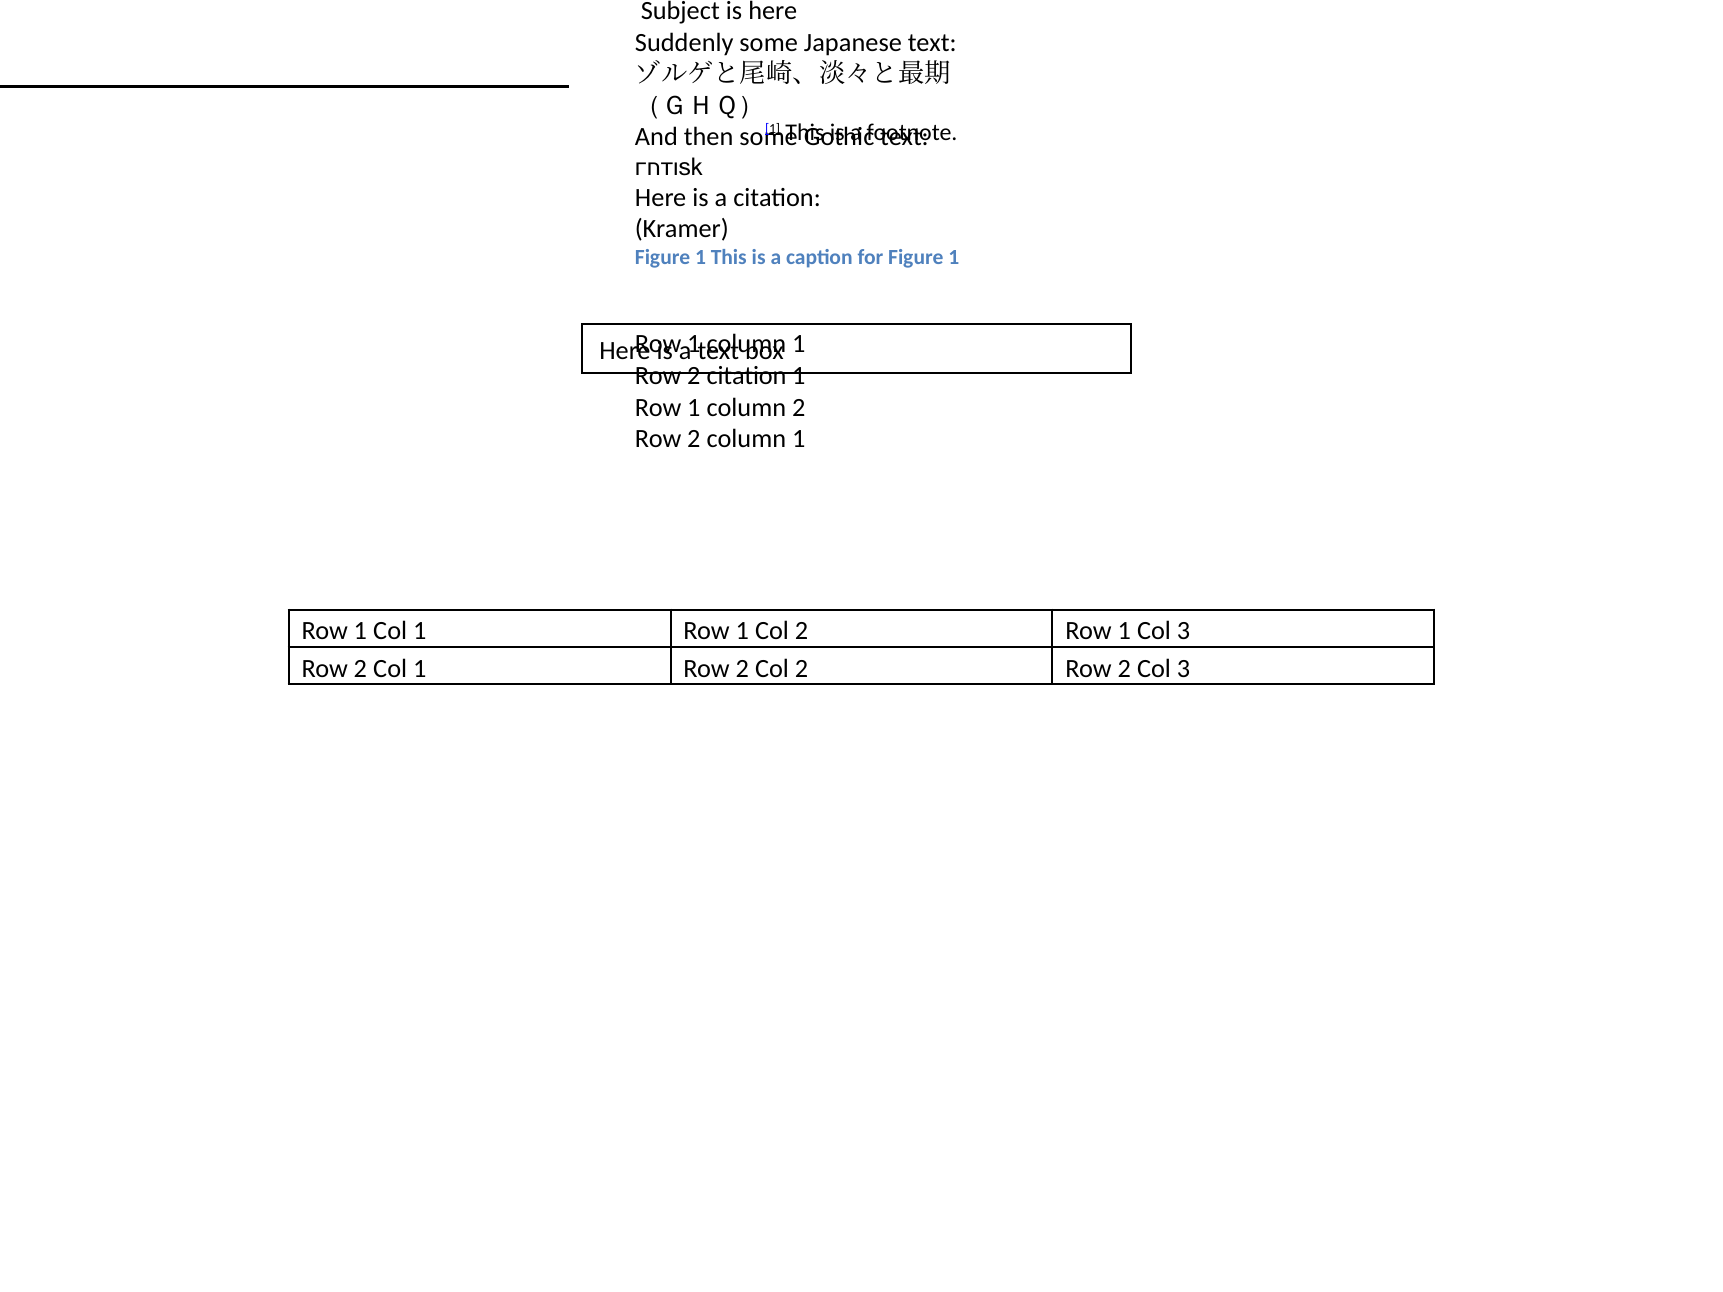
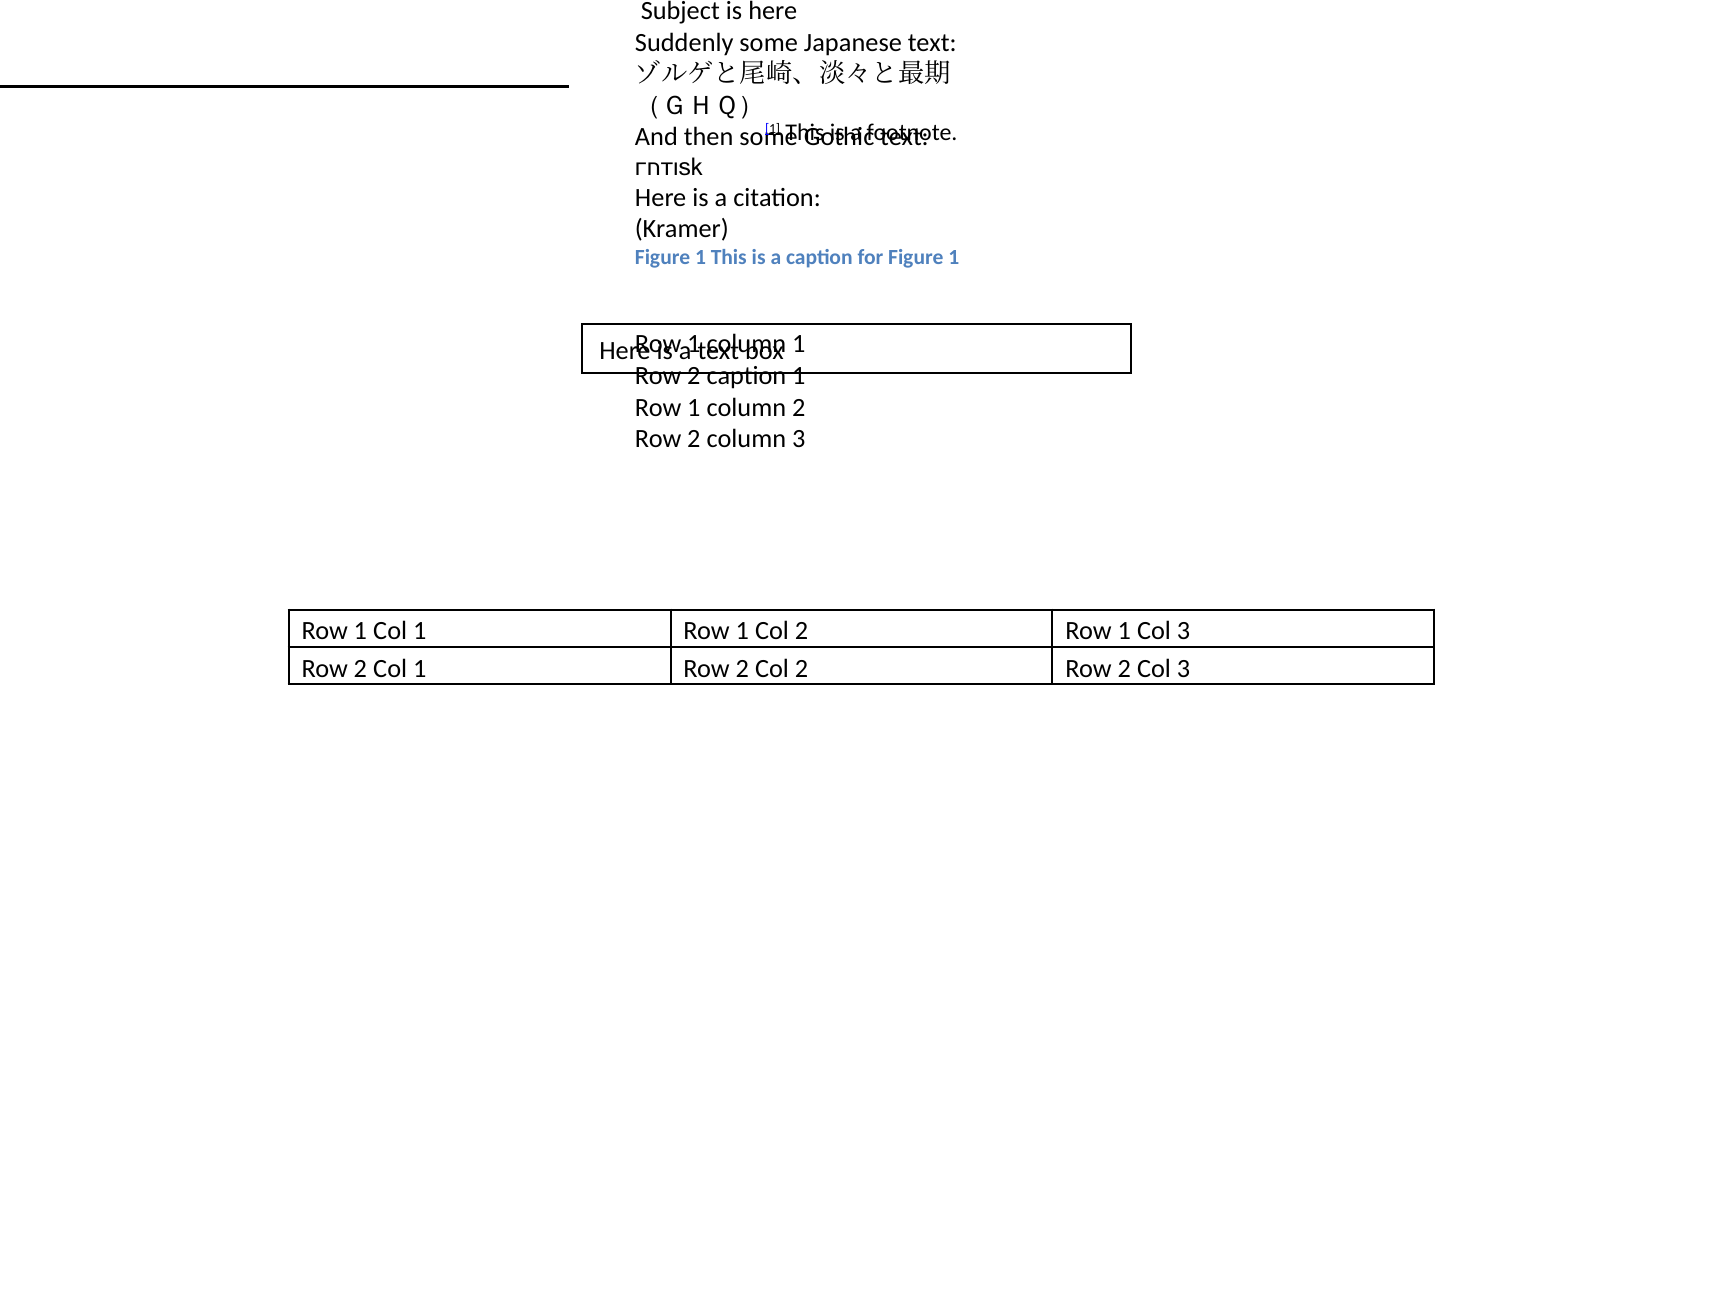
2 citation: citation -> caption (746, 376)
2 column 1: 1 -> 3 (799, 439)
